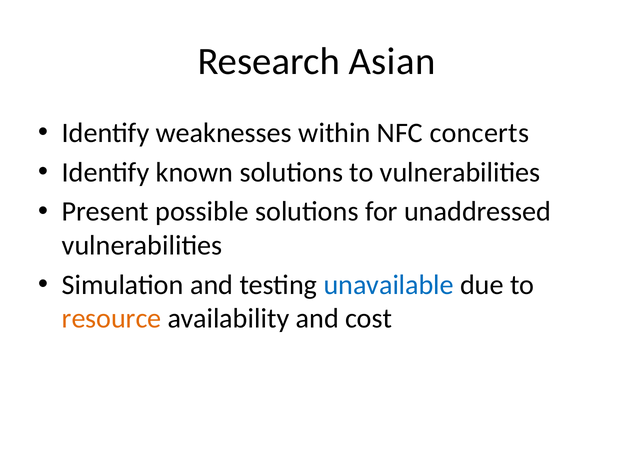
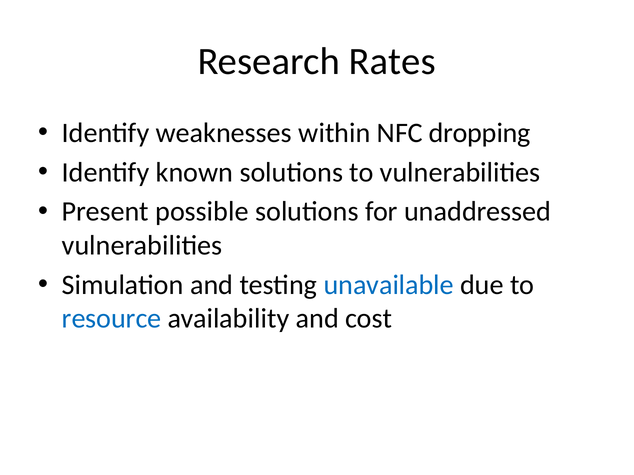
Asian: Asian -> Rates (392, 61)
concerts: concerts -> dropping (480, 133)
resource colour: orange -> blue (112, 319)
